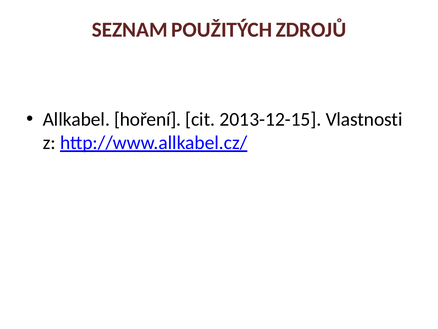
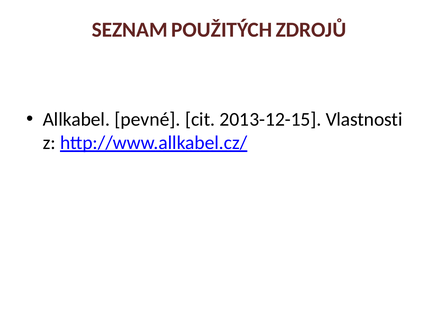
hoření: hoření -> pevné (147, 119)
